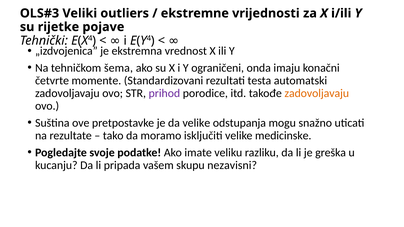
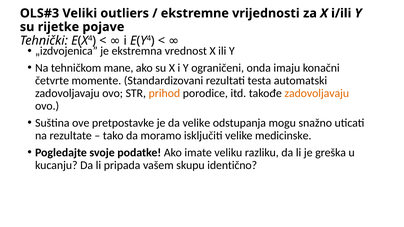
šema: šema -> mane (119, 68)
prihod colour: purple -> orange (164, 93)
nezavisni: nezavisni -> identično (232, 165)
